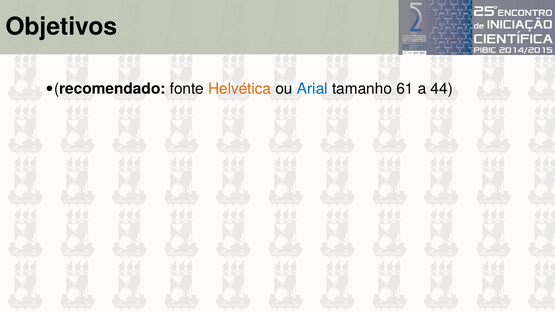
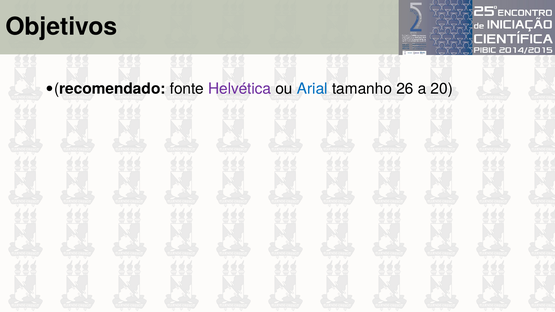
Helvética colour: orange -> purple (240, 89)
61: 61 -> 26 (405, 89)
44: 44 -> 20 (442, 89)
